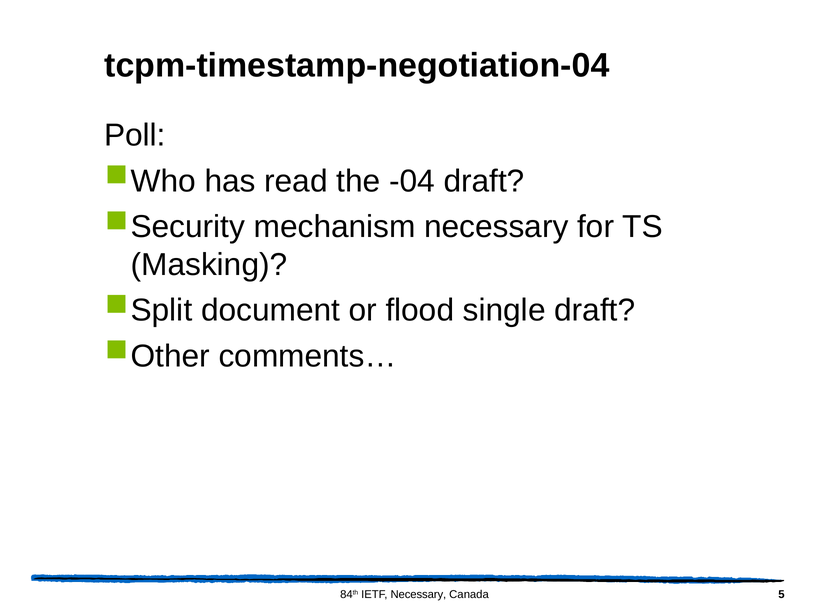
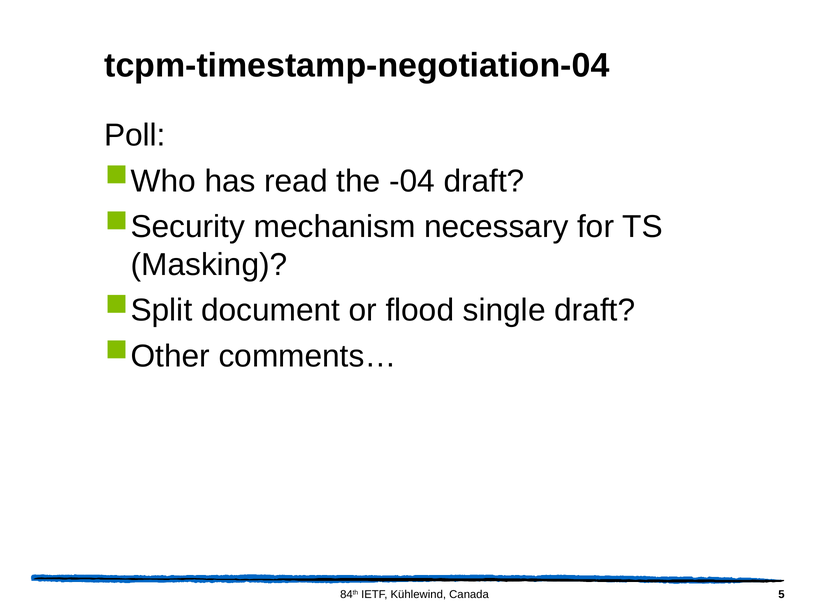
IETF Necessary: Necessary -> Kühlewind (418, 595)
